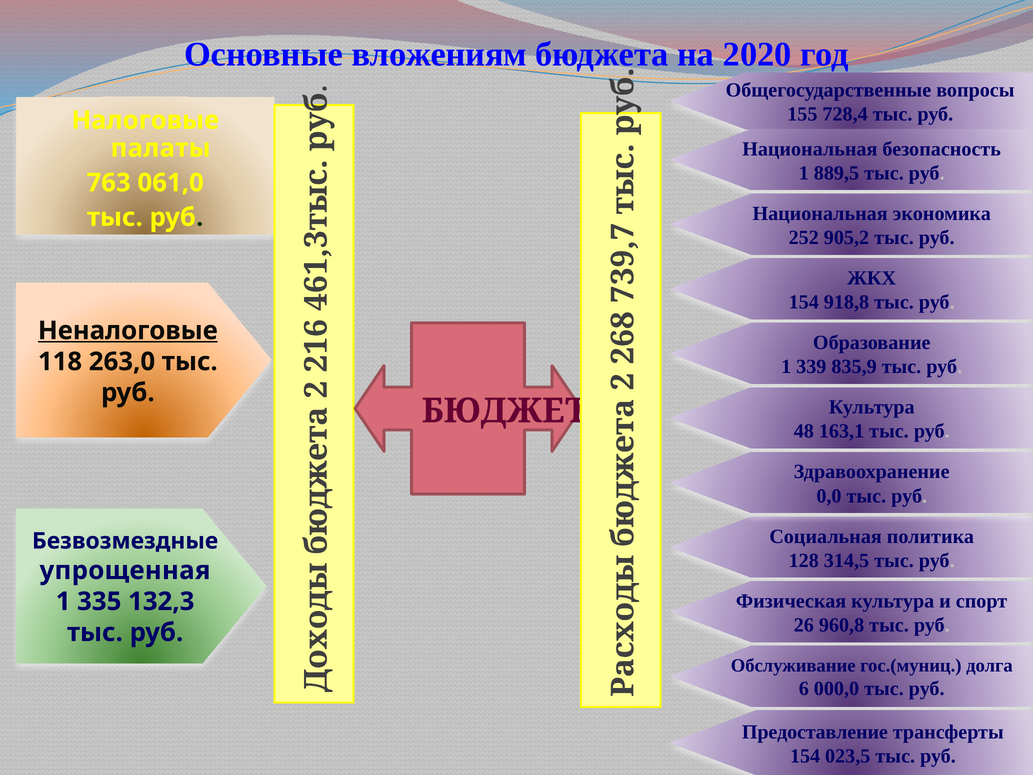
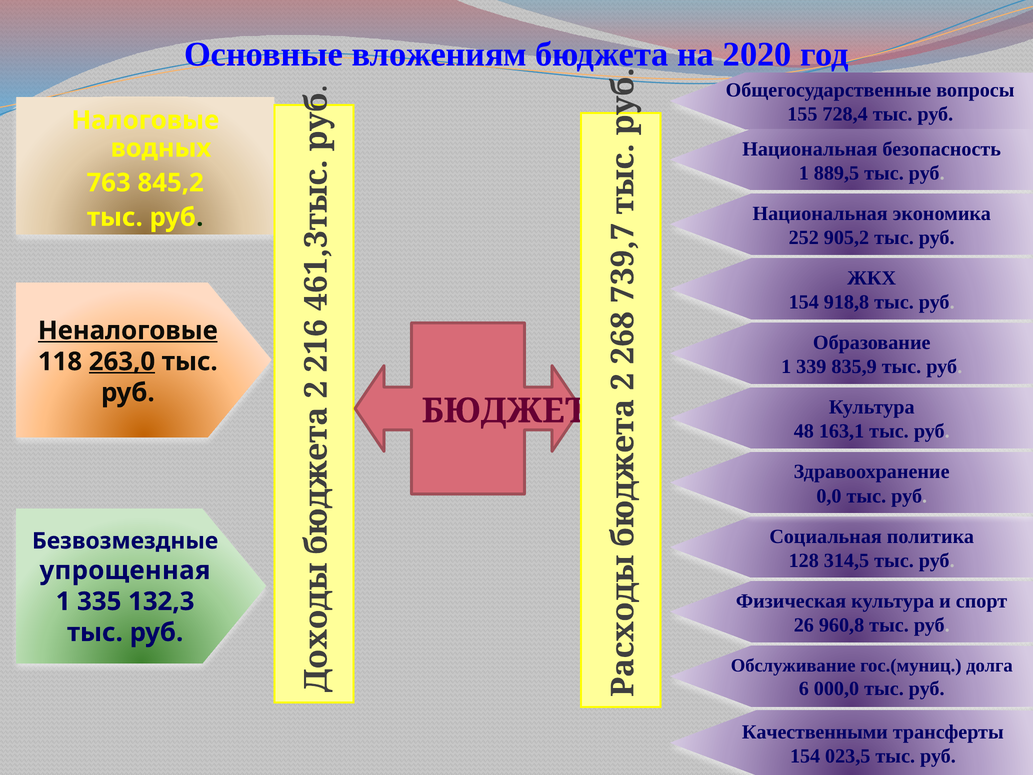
палаты: палаты -> водных (161, 148)
061,0: 061,0 -> 845,2 (171, 183)
263,0 underline: none -> present (122, 362)
Предоставление: Предоставление -> Качественными (815, 732)
